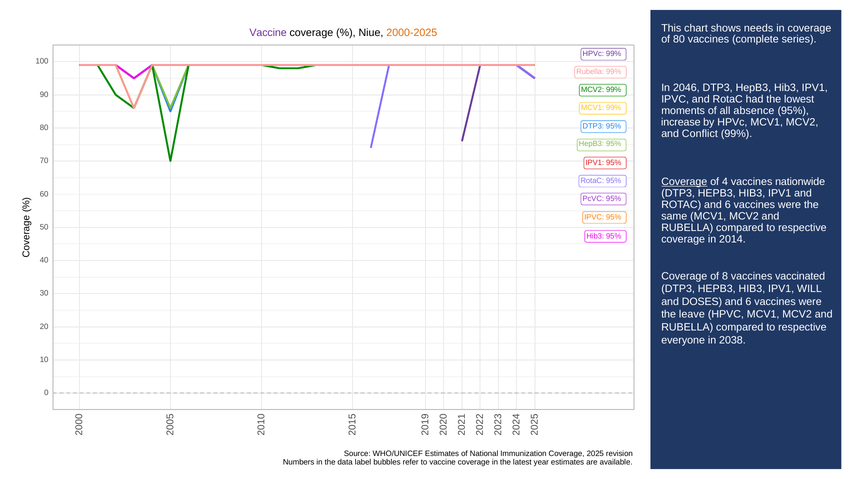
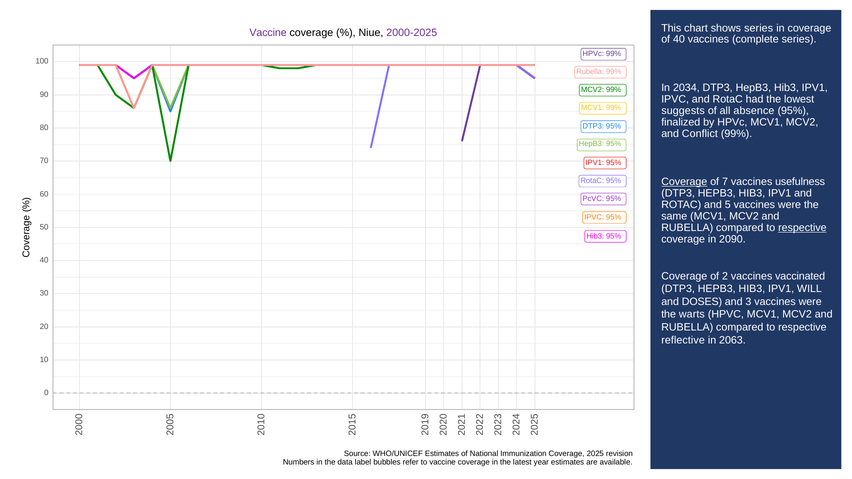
shows needs: needs -> series (759, 28)
2000-2025 colour: orange -> purple (412, 33)
of 80: 80 -> 40 (679, 40)
2046: 2046 -> 2034 (686, 88)
moments: moments -> suggests (683, 111)
increase: increase -> finalized (681, 122)
of 4: 4 -> 7 (725, 182)
nationwide: nationwide -> usefulness (800, 182)
ROTAC and 6: 6 -> 5 (728, 205)
respective underline: none -> present (802, 228)
2014: 2014 -> 2090 (732, 239)
of 8: 8 -> 2 (725, 276)
6: 6 -> 3 (748, 302)
leave: leave -> warts (692, 315)
everyone: everyone -> reflective (683, 340)
2038: 2038 -> 2063 (732, 340)
